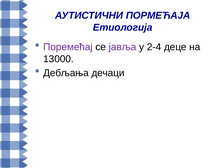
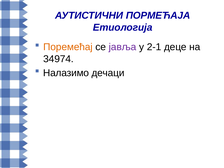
Поремећај colour: purple -> orange (68, 47)
2-4: 2-4 -> 2-1 (154, 47)
13000: 13000 -> 34974 (58, 59)
Дебљања: Дебљања -> Налазимо (66, 73)
